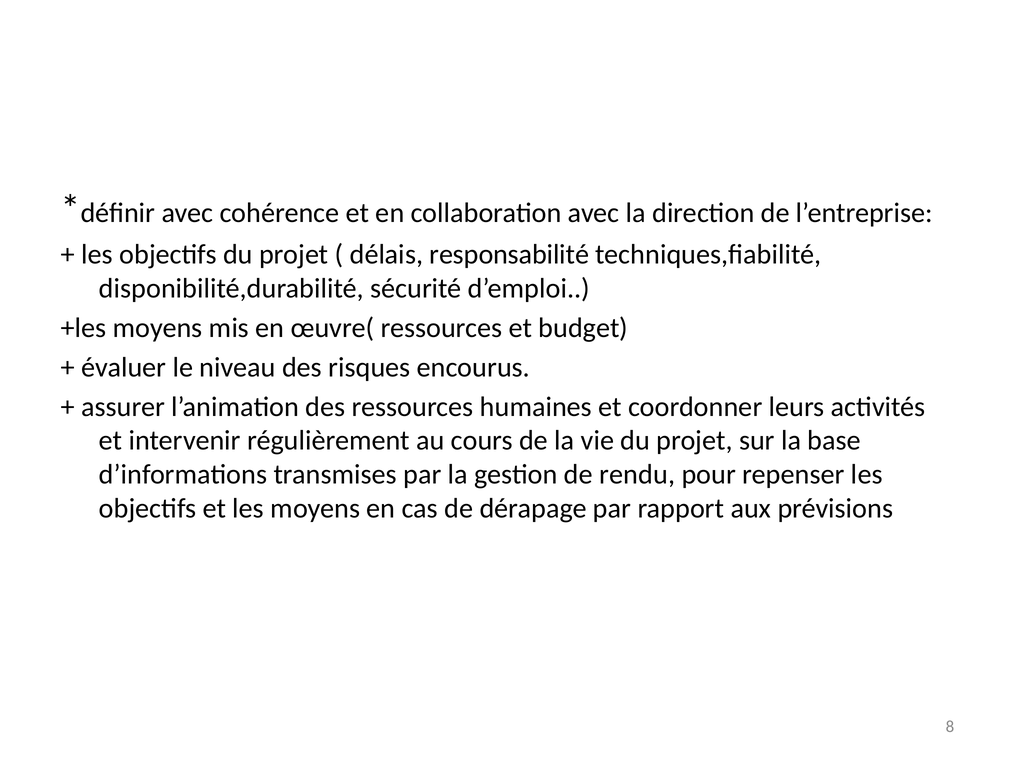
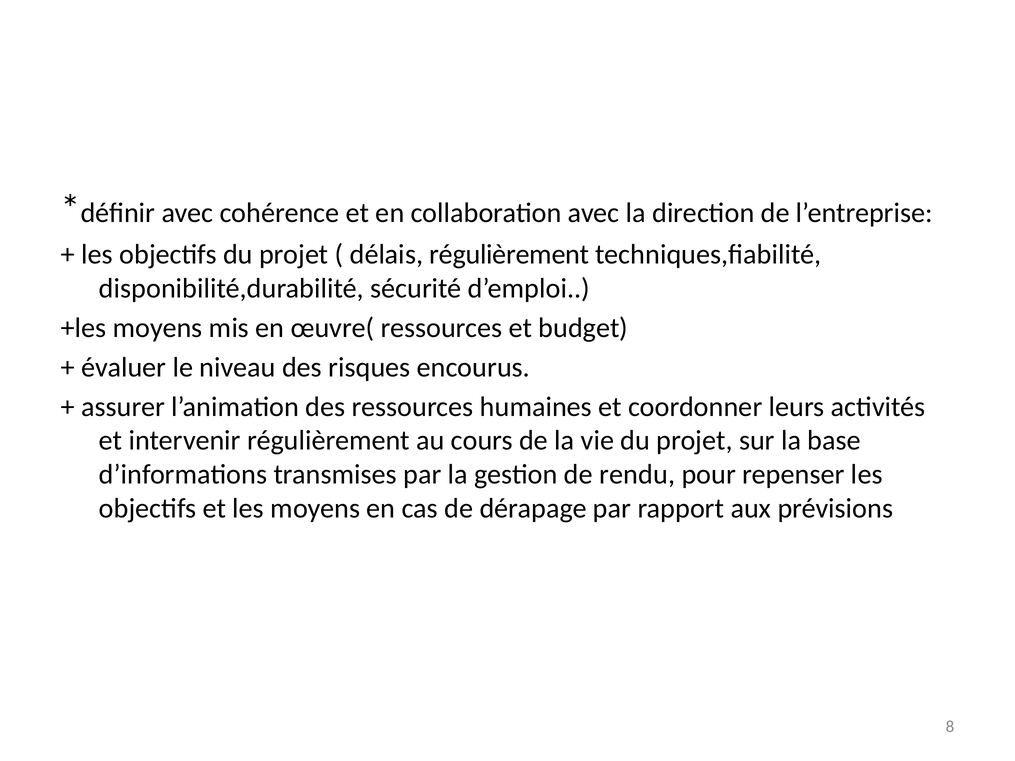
délais responsabilité: responsabilité -> régulièrement (509, 255)
